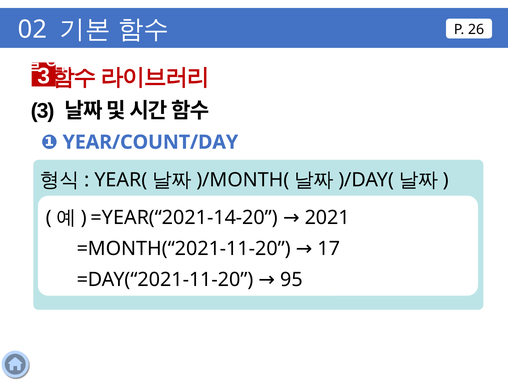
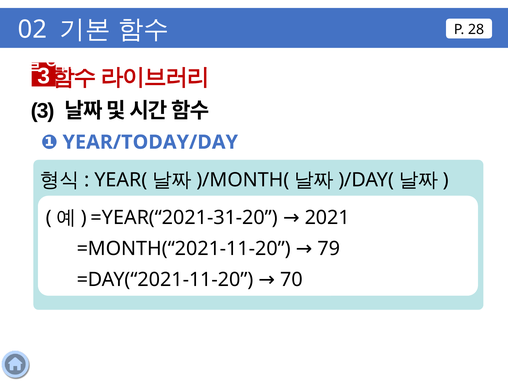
26: 26 -> 28 (476, 30)
YEAR/COUNT/DAY: YEAR/COUNT/DAY -> YEAR/TODAY/DAY (150, 142)
=YEAR(“2021-14-20: =YEAR(“2021-14-20 -> =YEAR(“2021-31-20 (184, 218)
17: 17 -> 79 (329, 249)
95: 95 -> 70 (292, 280)
